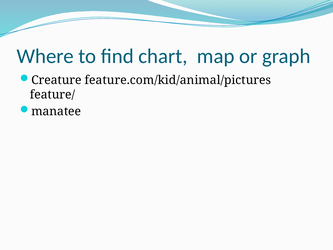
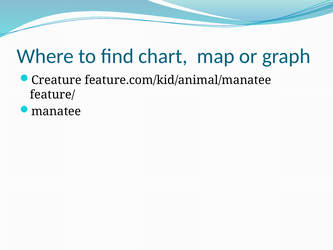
feature.com/kid/animal/pictures: feature.com/kid/animal/pictures -> feature.com/kid/animal/manatee (178, 80)
